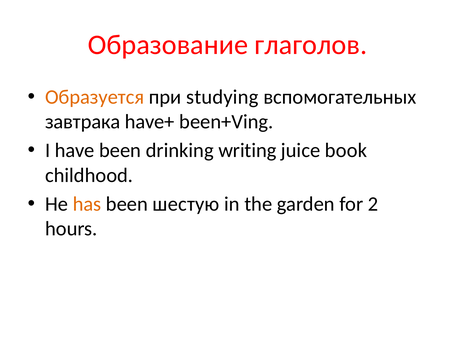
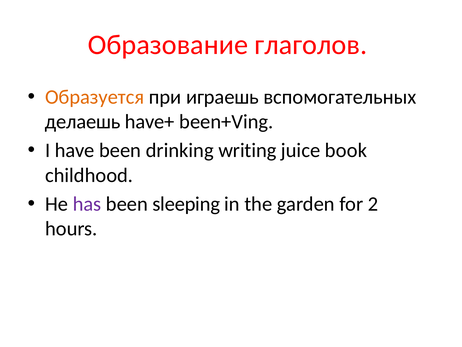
studying: studying -> играешь (222, 97)
завтрака: завтрака -> делаешь (83, 122)
has colour: orange -> purple (87, 204)
шестую: шестую -> sleeping (186, 204)
